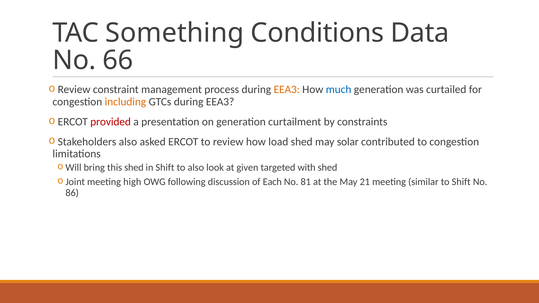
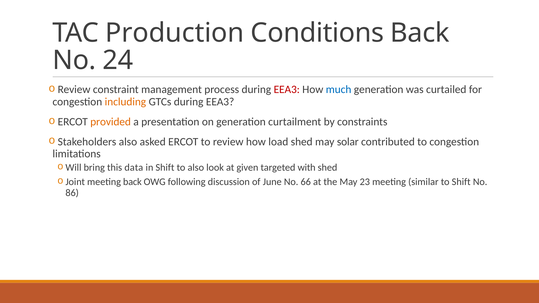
Something: Something -> Production (175, 33)
Conditions Data: Data -> Back (420, 33)
66: 66 -> 24 (118, 60)
EEA3 colour: orange -> red (287, 90)
provided colour: red -> orange (111, 122)
this shed: shed -> data (134, 168)
meeting high: high -> back (132, 182)
Each: Each -> June (272, 182)
81: 81 -> 66 (306, 182)
21: 21 -> 23 (365, 182)
